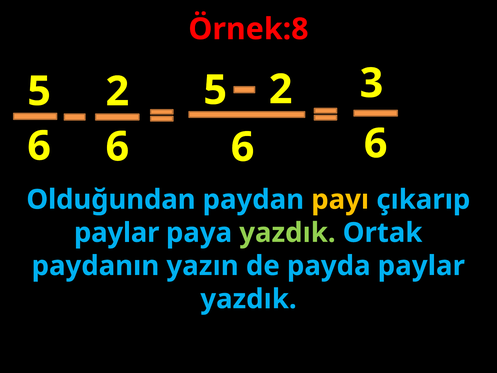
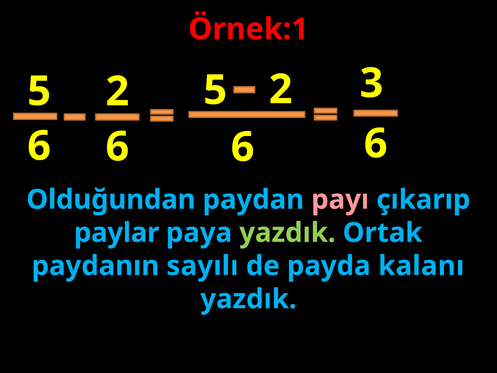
Örnek:8: Örnek:8 -> Örnek:1 (248, 29)
payı colour: yellow -> pink (340, 200)
yazın: yazın -> sayılı (202, 266)
payda paylar: paylar -> kalanı (421, 266)
